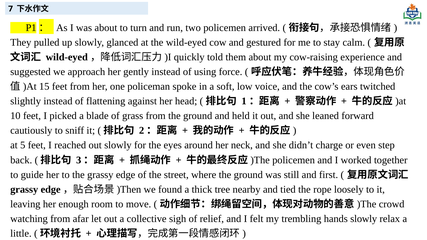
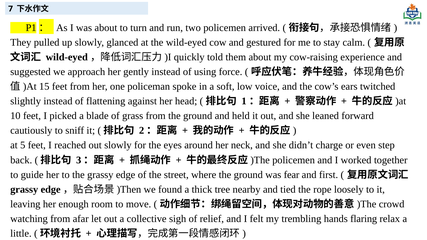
still: still -> fear (292, 175)
hands slowly: slowly -> flaring (364, 219)
